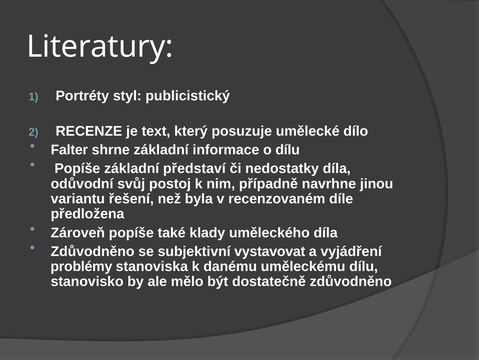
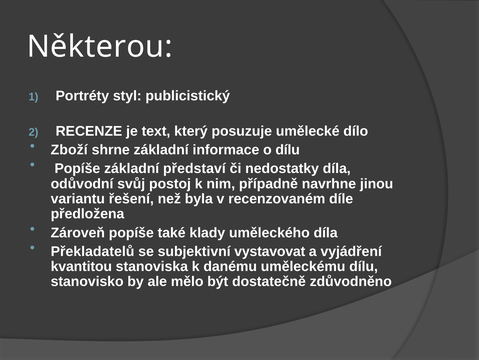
Literatury: Literatury -> Některou (100, 46)
Falter: Falter -> Zboží (69, 150)
Zdůvodněno: Zdůvodněno -> Překladatelů (93, 251)
problémy: problémy -> kvantitou (81, 266)
